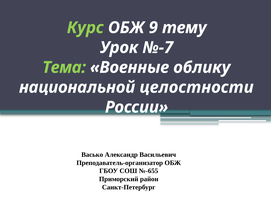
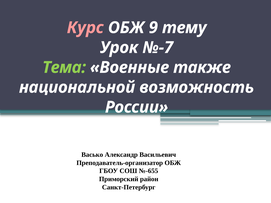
Курс colour: light green -> pink (85, 28)
облику: облику -> также (202, 68)
целостности: целостности -> возможность (197, 87)
